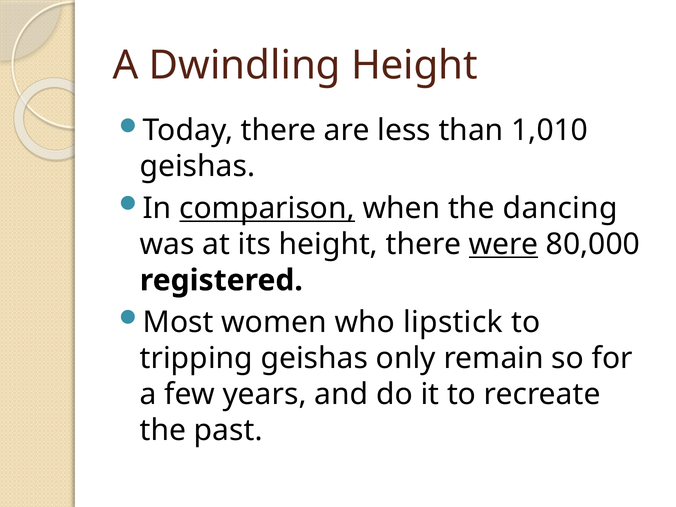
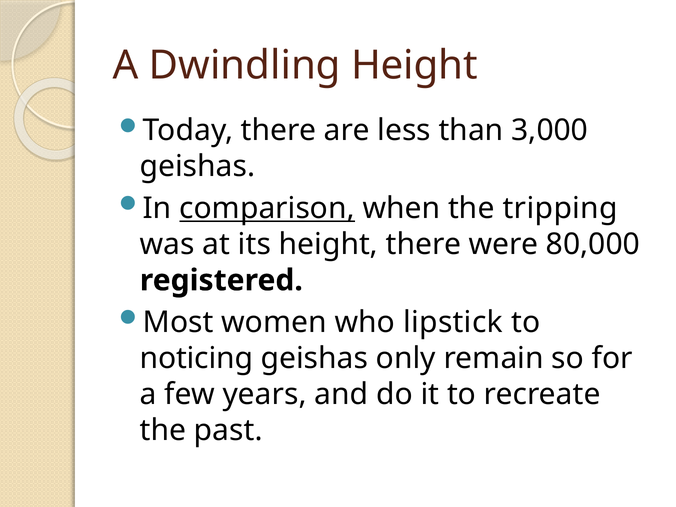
1,010: 1,010 -> 3,000 (550, 131)
dancing: dancing -> tripping (560, 208)
were underline: present -> none (503, 244)
tripping: tripping -> noticing (196, 358)
